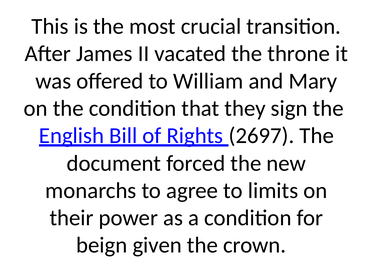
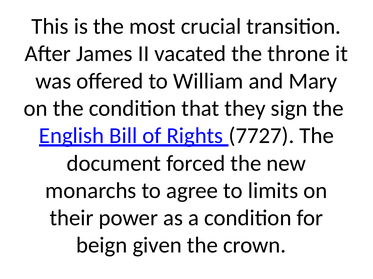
2697: 2697 -> 7727 (261, 136)
